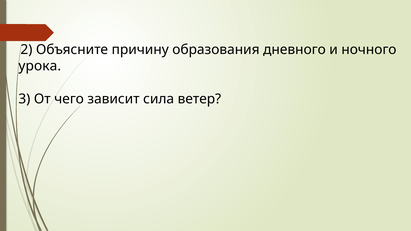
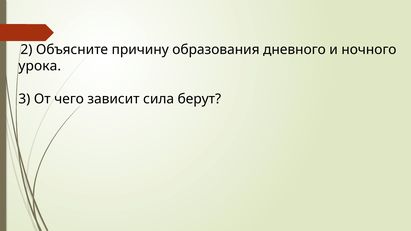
ветер: ветер -> берут (199, 99)
